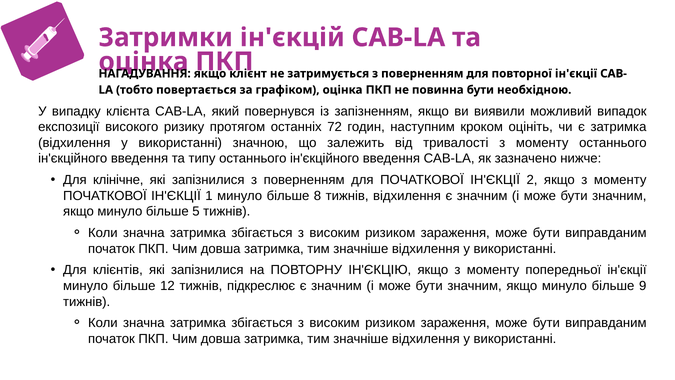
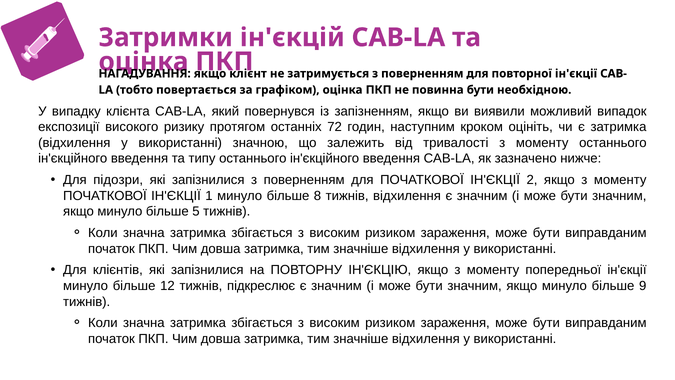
клінічне: клінічне -> підозри (118, 180)
